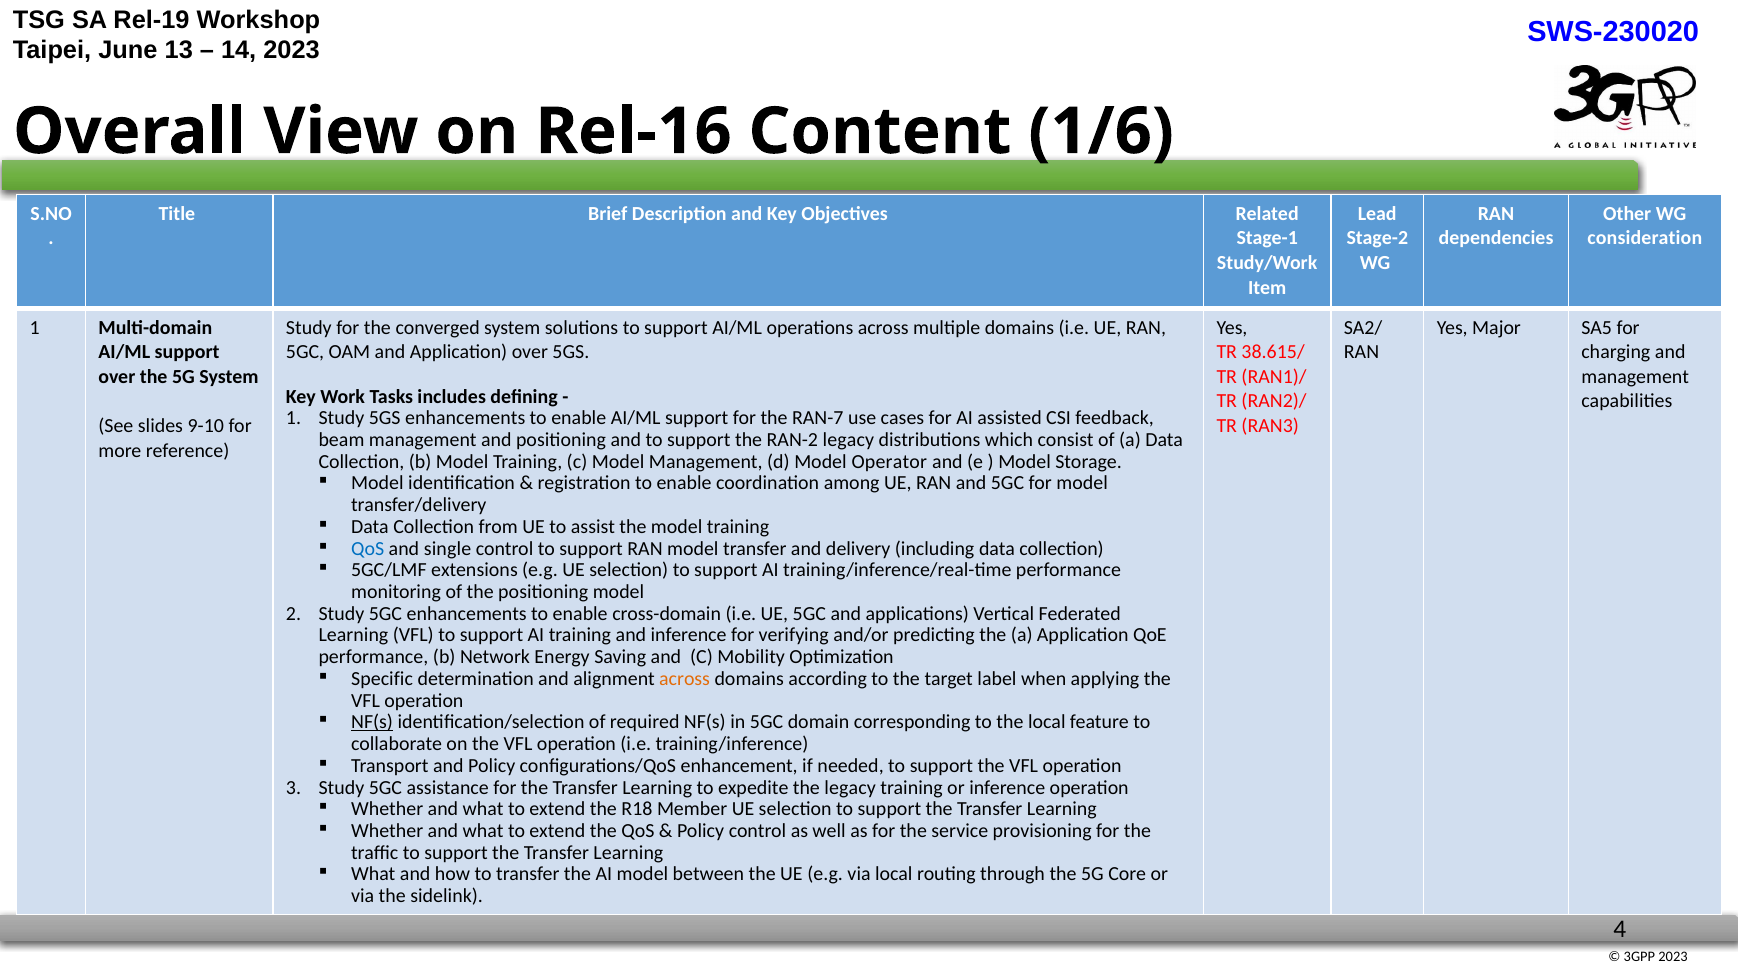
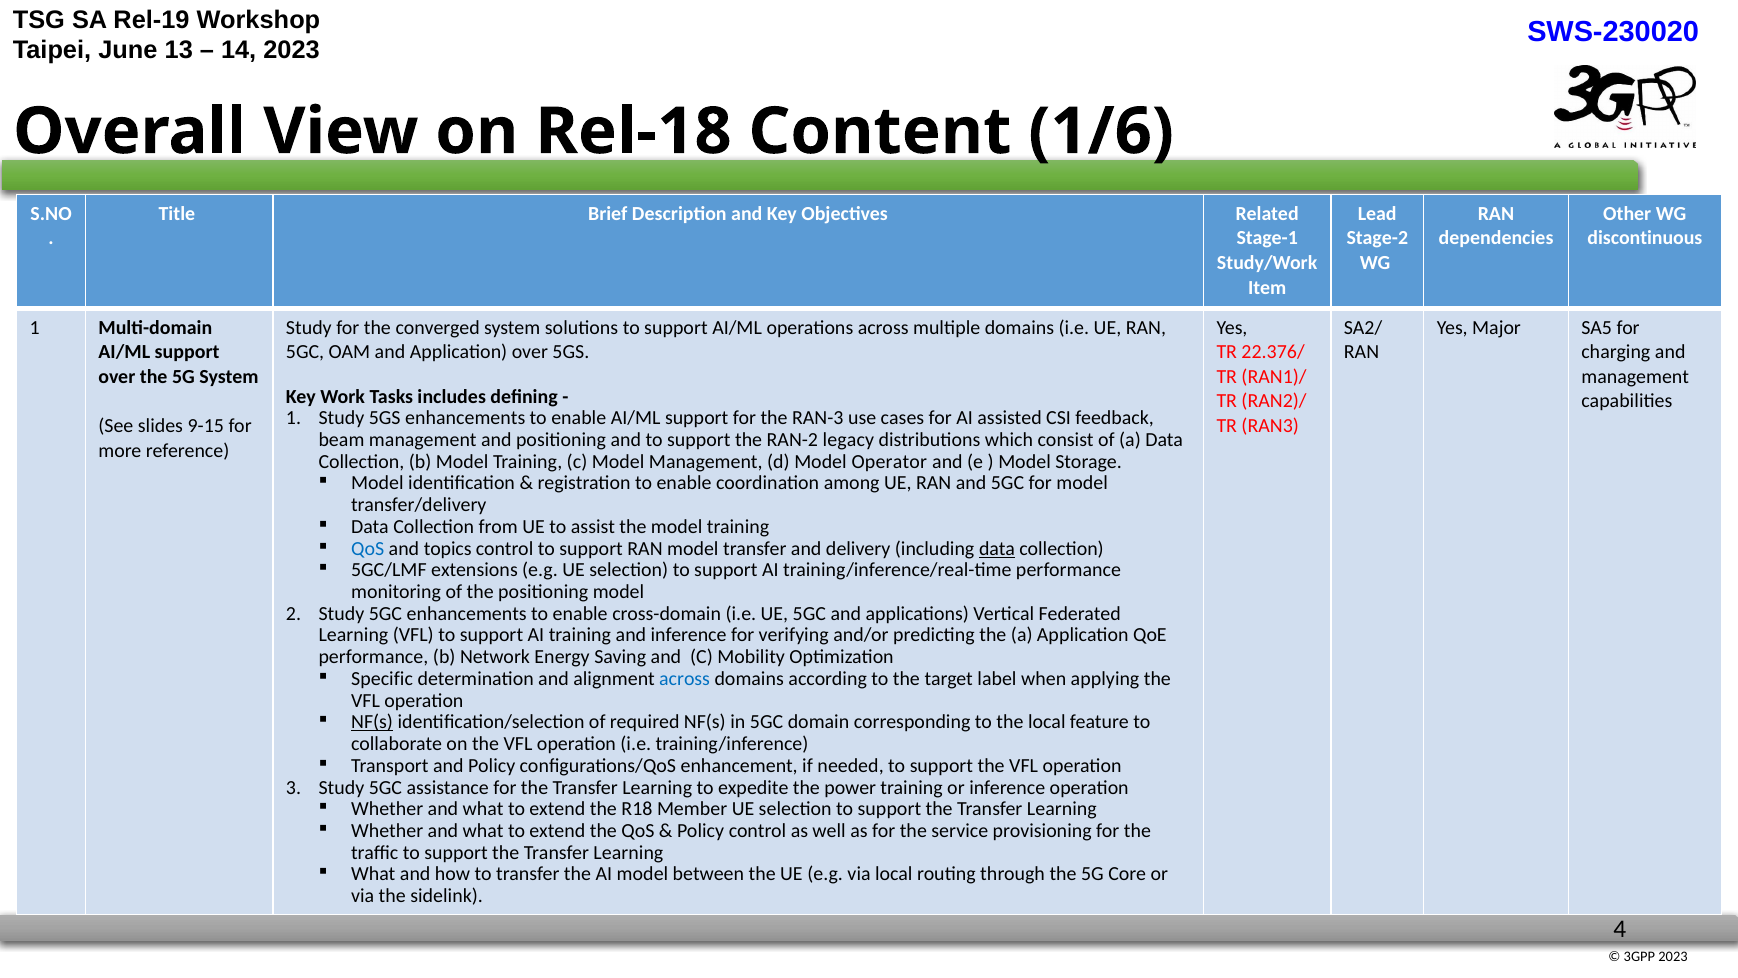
Rel-16: Rel-16 -> Rel-18 (634, 132)
consideration: consideration -> discontinuous (1645, 238)
38.615/: 38.615/ -> 22.376/ (1273, 352)
RAN-7: RAN-7 -> RAN-3 (818, 418)
9-10: 9-10 -> 9-15 (206, 426)
single: single -> topics (448, 548)
data underline: none -> present (997, 548)
across colour: orange -> blue (685, 679)
the legacy: legacy -> power (850, 787)
